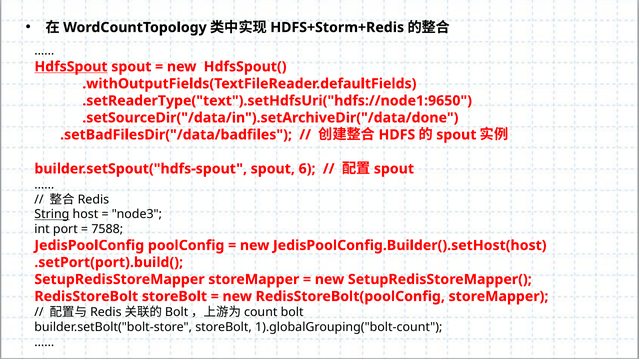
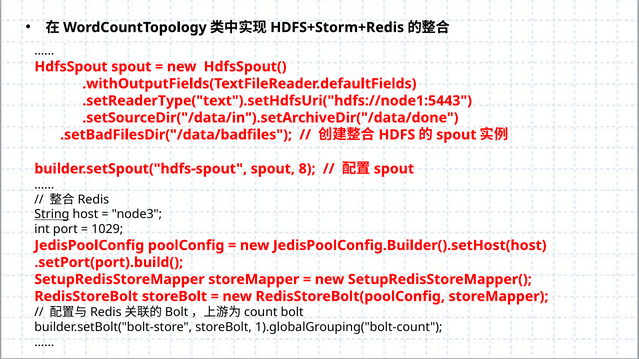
HdfsSpout underline: present -> none (71, 67)
.setReaderType("text").setHdfsUri("hdfs://node1:9650: .setReaderType("text").setHdfsUri("hdfs://node1:9650 -> .setReaderType("text").setHdfsUri("hdfs://node1:5443 (277, 101)
6: 6 -> 8 (307, 169)
7588: 7588 -> 1029 (107, 230)
